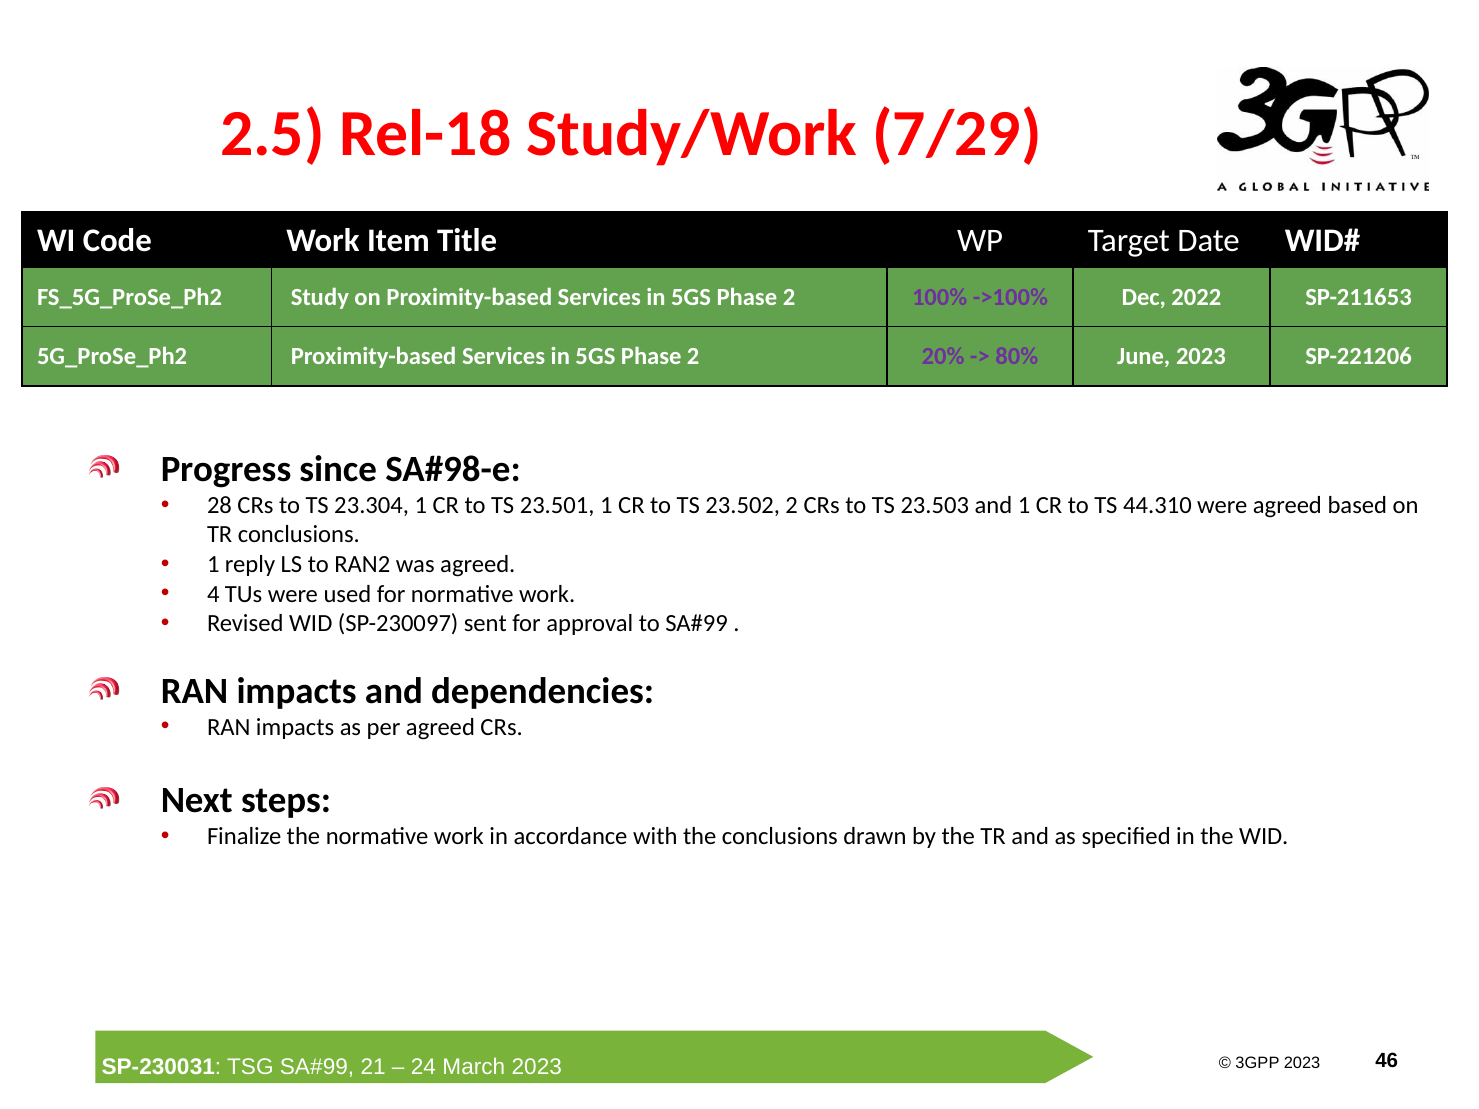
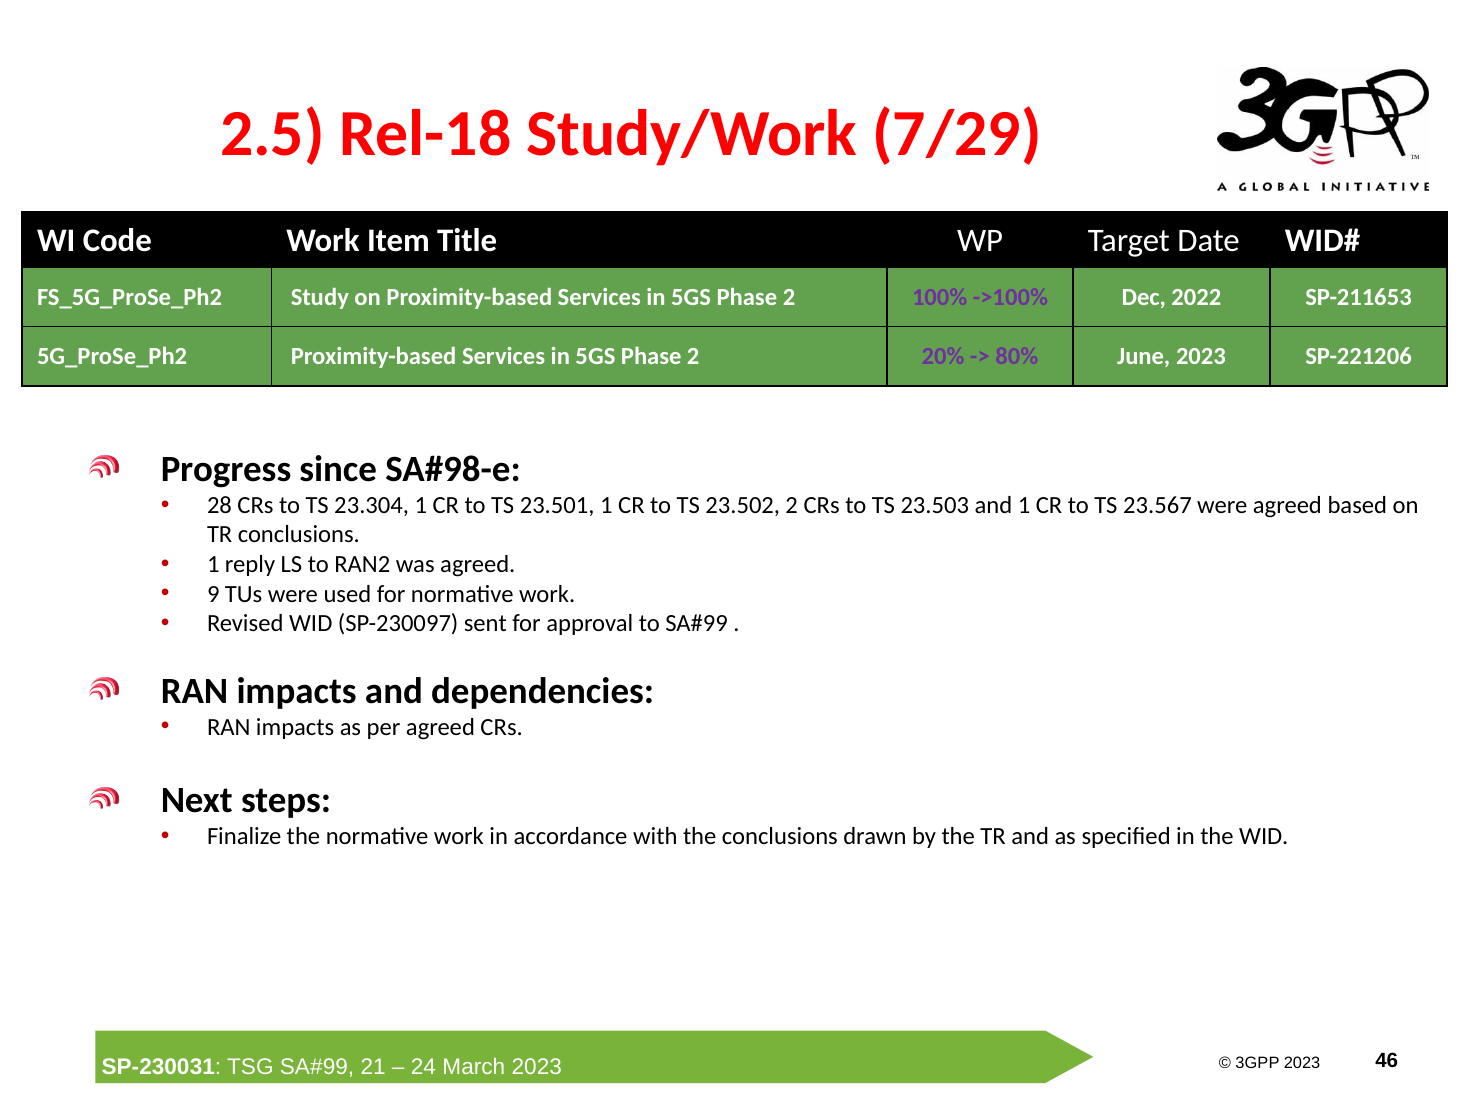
44.310: 44.310 -> 23.567 (1157, 505)
4: 4 -> 9 (213, 594)
